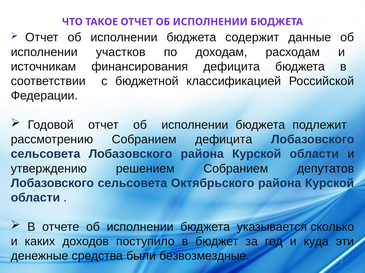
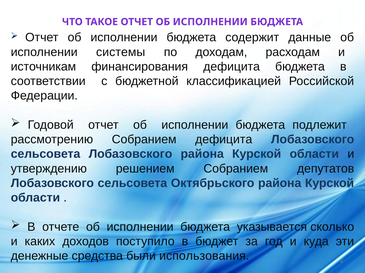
участков: участков -> системы (121, 52)
безвозмездные: безвозмездные -> использования (204, 257)
